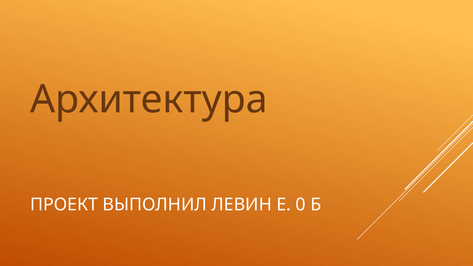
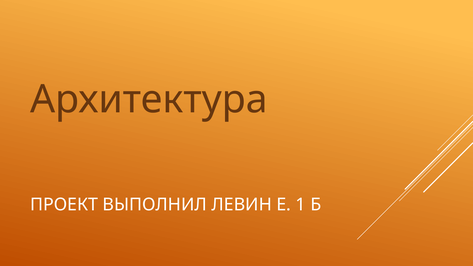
0: 0 -> 1 (301, 205)
